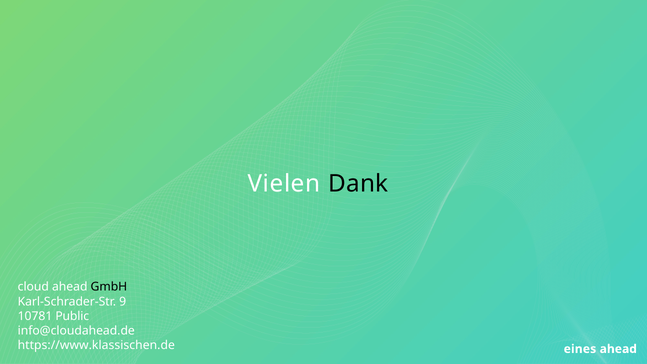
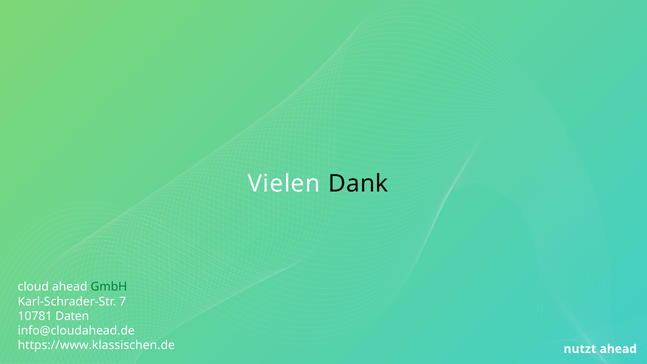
GmbH colour: black -> green (109, 287)
9: 9 -> 7 (123, 301)
Public: Public -> Daten (72, 316)
eines: eines -> nutzt (580, 349)
